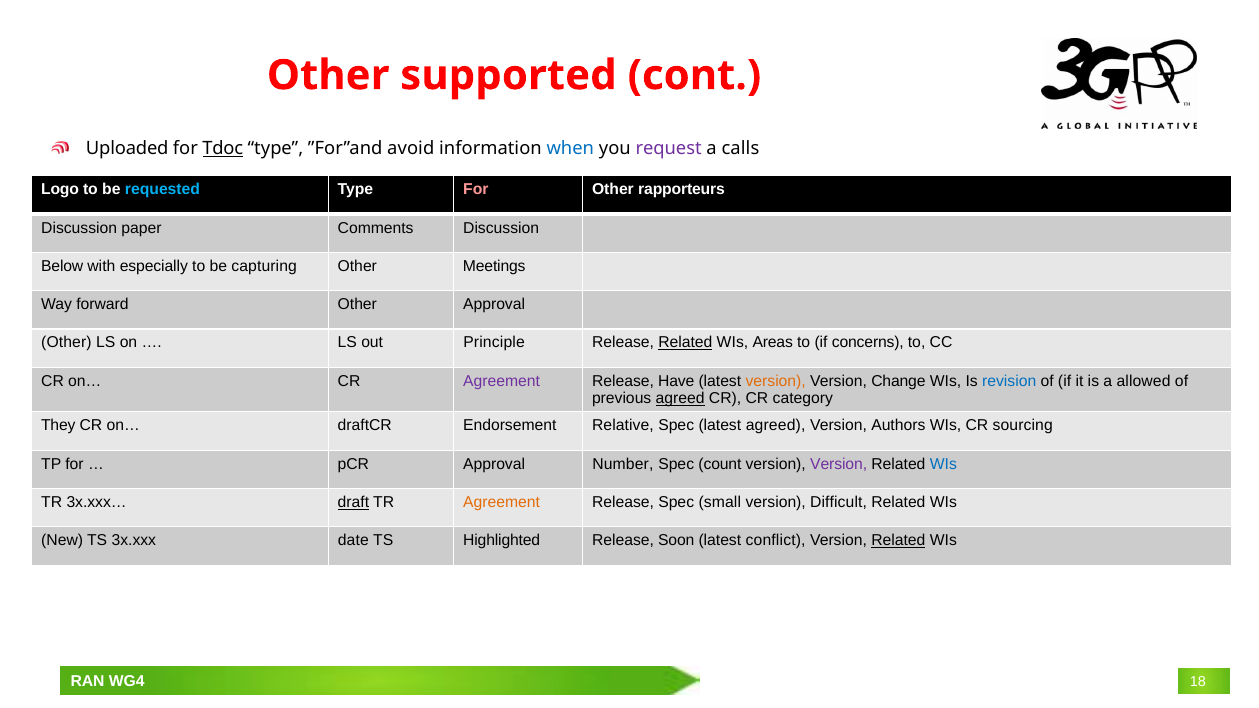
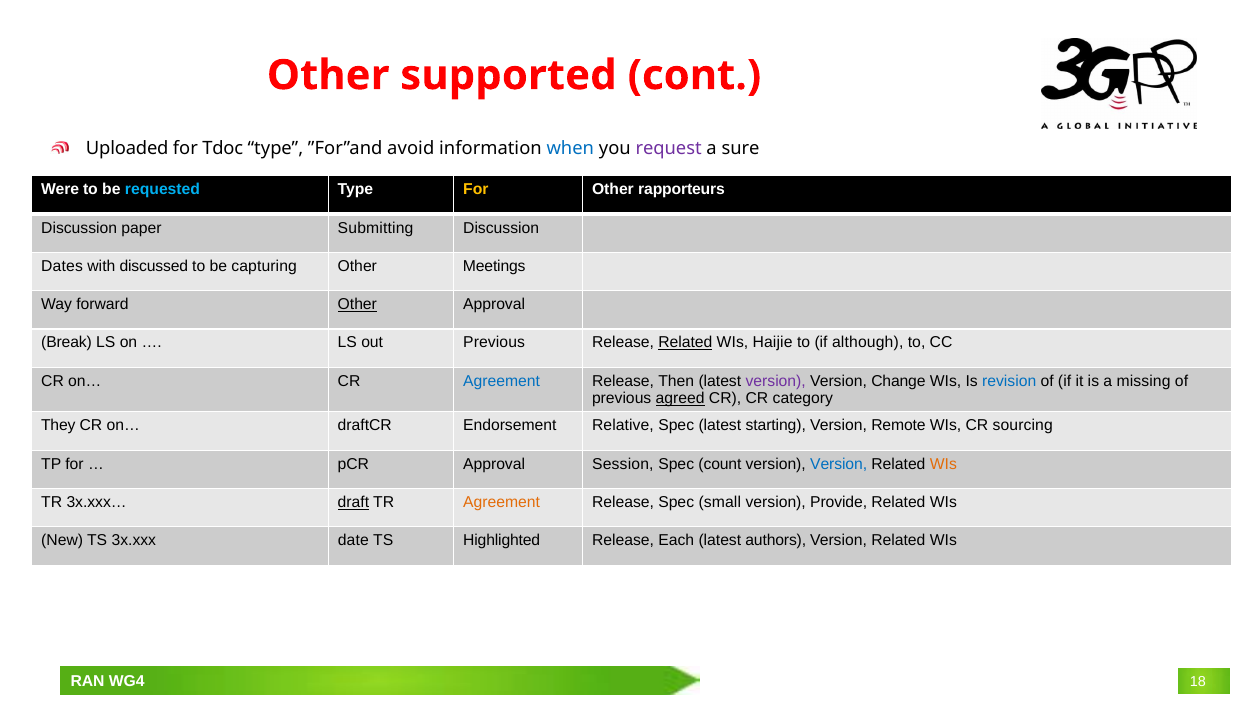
Tdoc underline: present -> none (223, 149)
calls: calls -> sure (741, 149)
Logo: Logo -> Were (60, 190)
For colour: pink -> yellow (476, 190)
Comments: Comments -> Submitting (376, 228)
Below: Below -> Dates (62, 266)
especially: especially -> discussed (154, 266)
Other underline: none -> present (357, 305)
Other: Other -> Break (67, 343)
out Principle: Principle -> Previous (494, 343)
Areas: Areas -> Haijie (773, 343)
concerns: concerns -> although (868, 343)
Agreement colour: purple -> blue (502, 381)
Have: Have -> Then (676, 381)
version colour: orange -> purple (776, 381)
allowed: allowed -> missing (1144, 381)
latest agreed: agreed -> starting (776, 426)
Authors: Authors -> Remote (898, 426)
Number: Number -> Session (623, 464)
Version colour: purple -> blue (839, 464)
WIs colour: blue -> orange (943, 464)
Difficult: Difficult -> Provide (839, 502)
Soon: Soon -> Each (676, 541)
conflict: conflict -> authors (776, 541)
Related underline: present -> none (898, 541)
